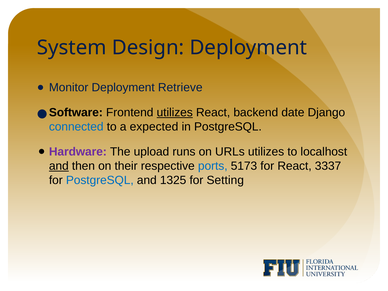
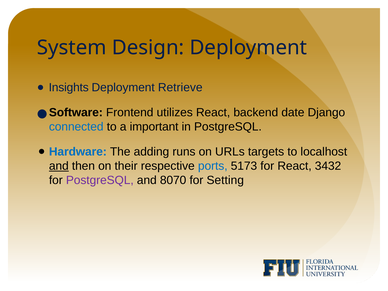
Monitor: Monitor -> Insights (69, 87)
utilizes underline: present -> none (175, 112)
expected: expected -> important (154, 127)
Hardware colour: purple -> blue (78, 152)
upload: upload -> adding (151, 152)
URLs utilizes: utilizes -> targets (266, 152)
3337: 3337 -> 3432 (328, 166)
PostgreSQL colour: blue -> purple (100, 180)
1325: 1325 -> 8070 (173, 180)
